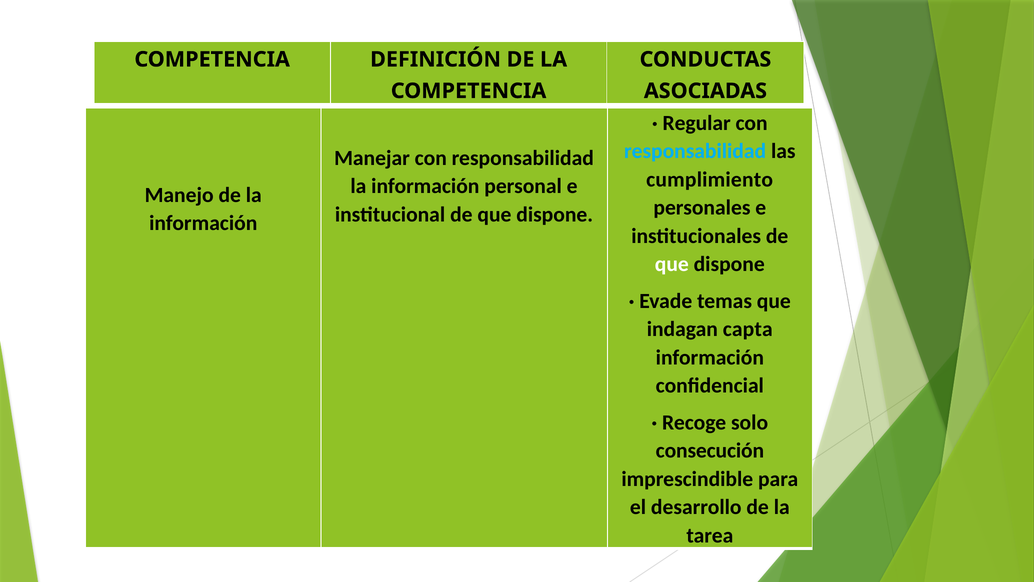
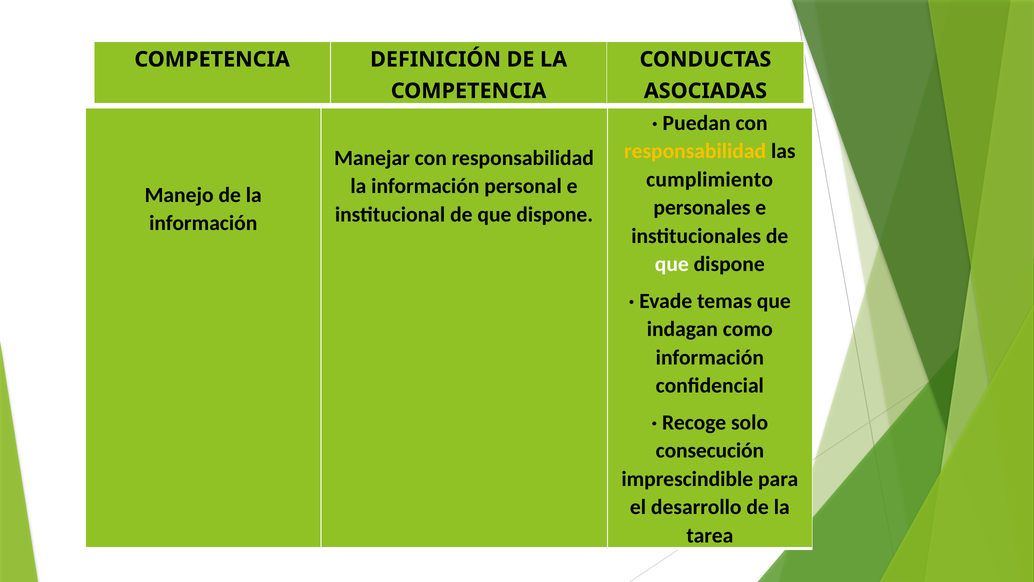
Regular: Regular -> Puedan (697, 123)
responsabilidad colour: light blue -> yellow (695, 151)
capta: capta -> como (748, 329)
